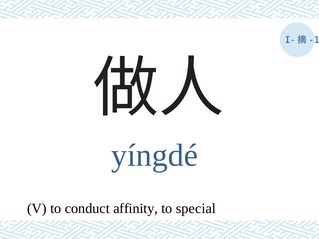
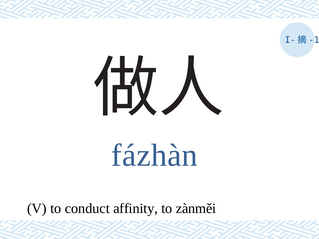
yíngdé: yíngdé -> fázhàn (154, 155)
special: special -> zànměi (196, 209)
